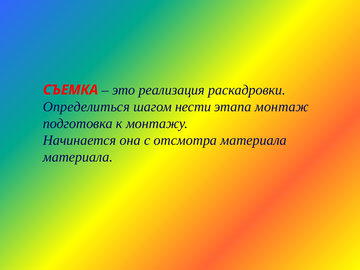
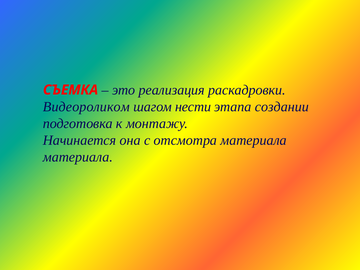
Определиться: Определиться -> Видеороликом (86, 107)
монтаж: монтаж -> создании (282, 107)
